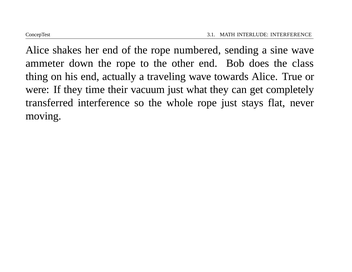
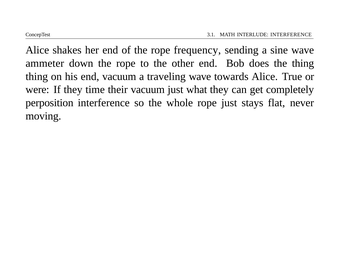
numbered: numbered -> frequency (197, 50)
the class: class -> thing (303, 63)
end actually: actually -> vacuum (119, 76)
transferred: transferred -> perposition (49, 103)
